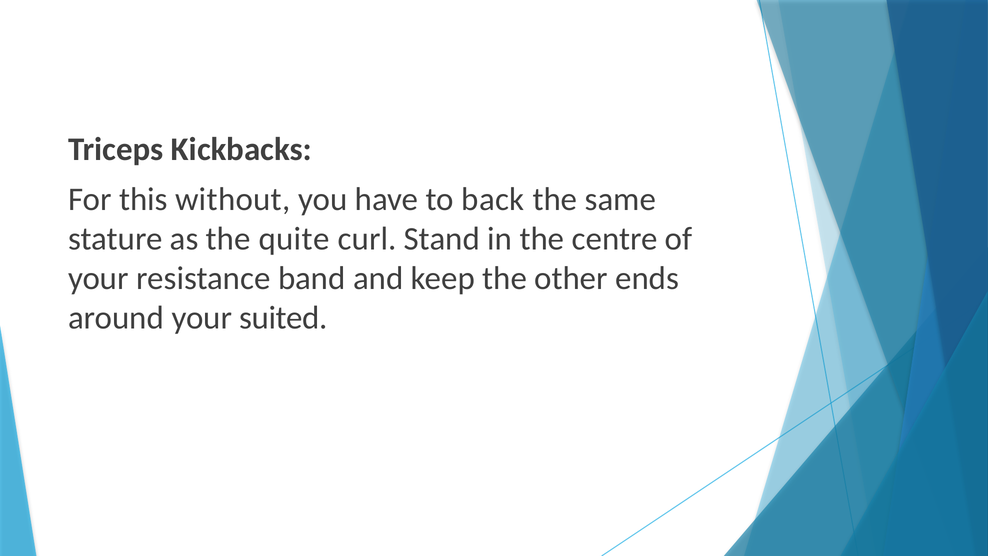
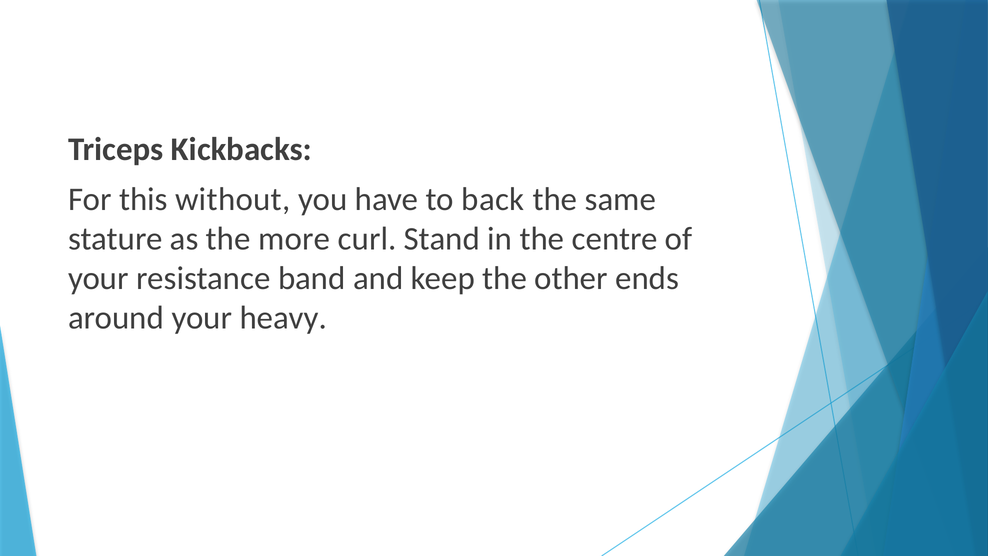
quite: quite -> more (294, 239)
suited: suited -> heavy (283, 318)
